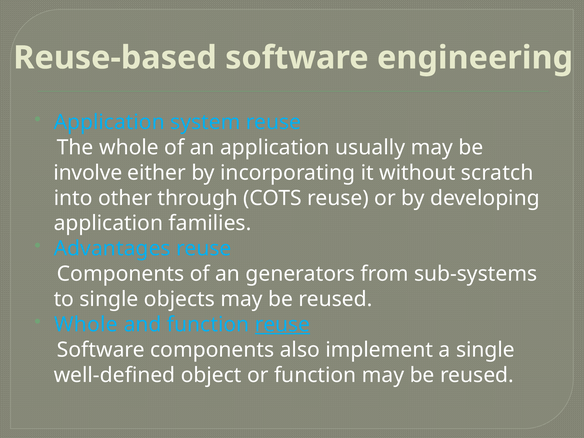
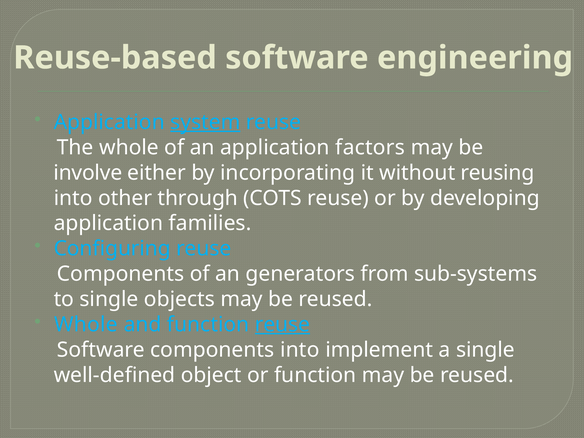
system underline: none -> present (205, 122)
usually: usually -> factors (370, 147)
scratch: scratch -> reusing (497, 173)
Advantages: Advantages -> Configuring (112, 249)
components also: also -> into (300, 350)
